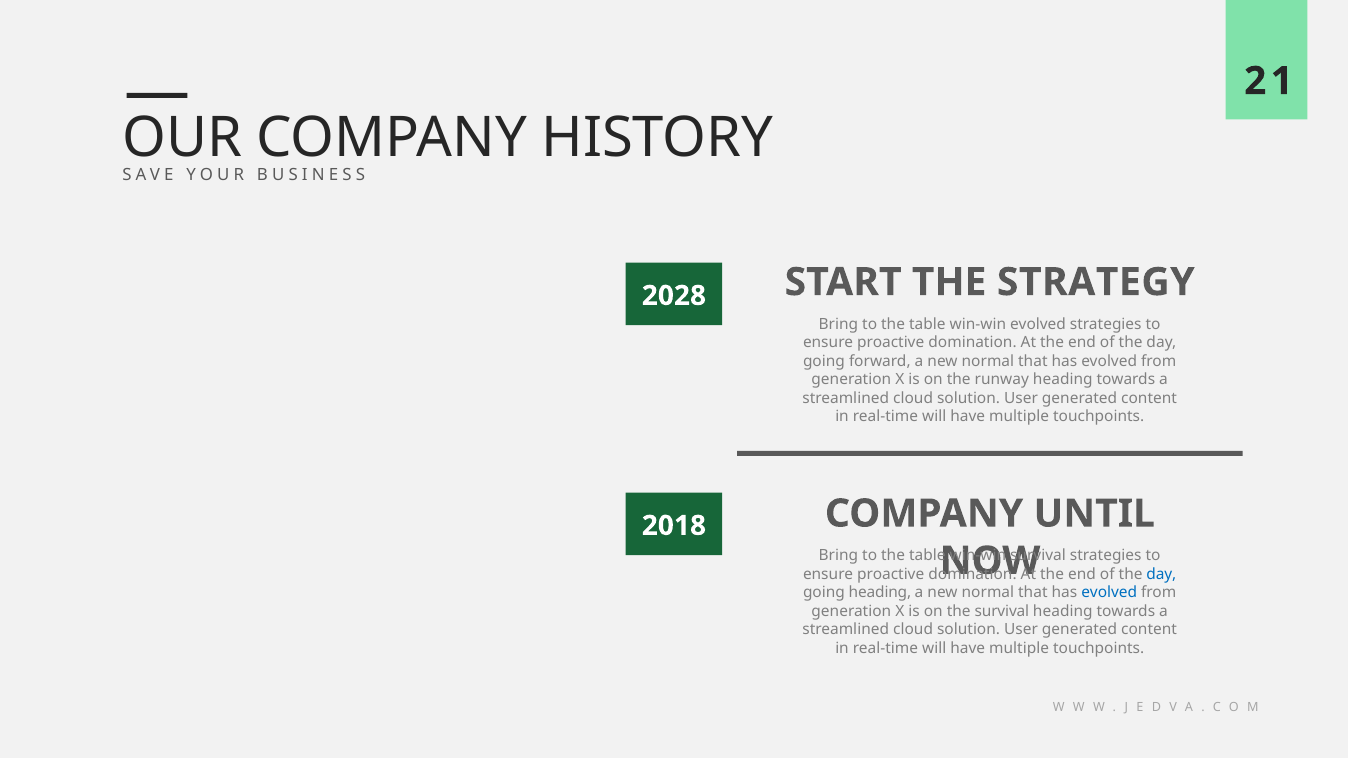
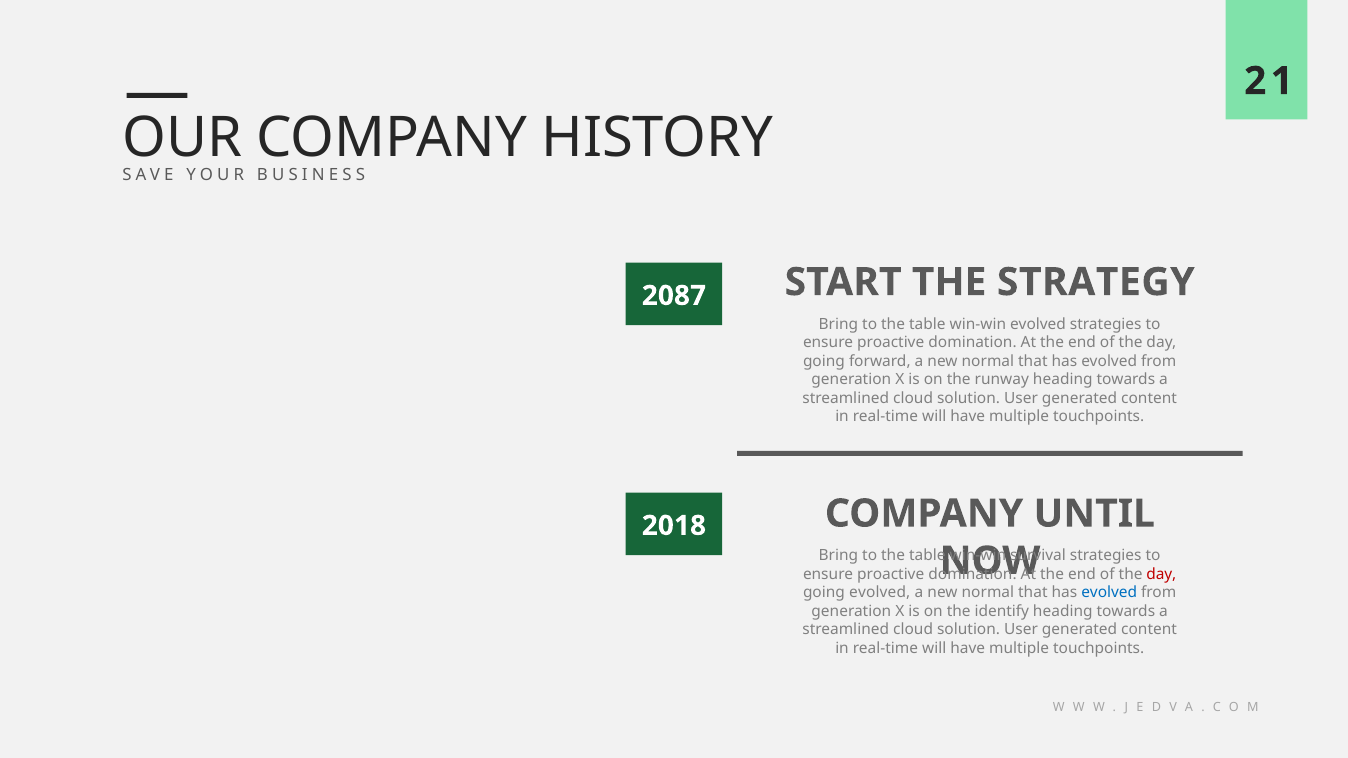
2028: 2028 -> 2087 (674, 296)
day colour: blue -> red (1161, 574)
going heading: heading -> evolved (880, 593)
the survival: survival -> identify (1002, 611)
